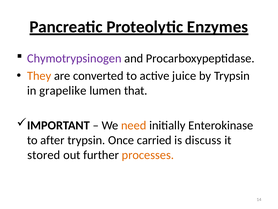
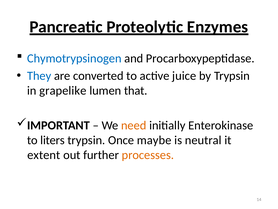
Chymotrypsinogen colour: purple -> blue (74, 58)
They colour: orange -> blue (39, 76)
after: after -> liters (53, 140)
carried: carried -> maybe (154, 140)
discuss: discuss -> neutral (203, 140)
stored: stored -> extent (44, 155)
